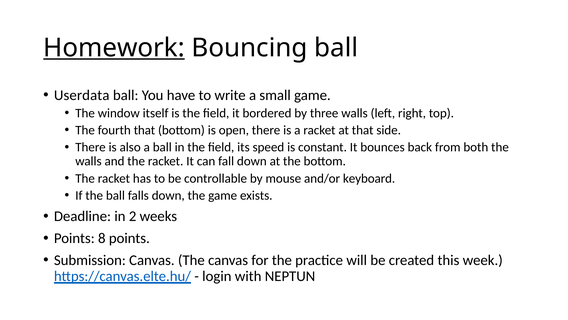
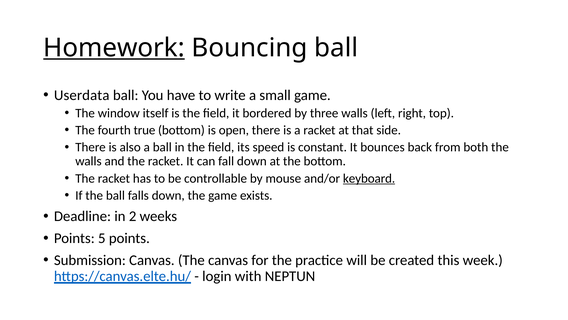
fourth that: that -> true (144, 130)
keyboard underline: none -> present (369, 178)
8: 8 -> 5 (102, 238)
